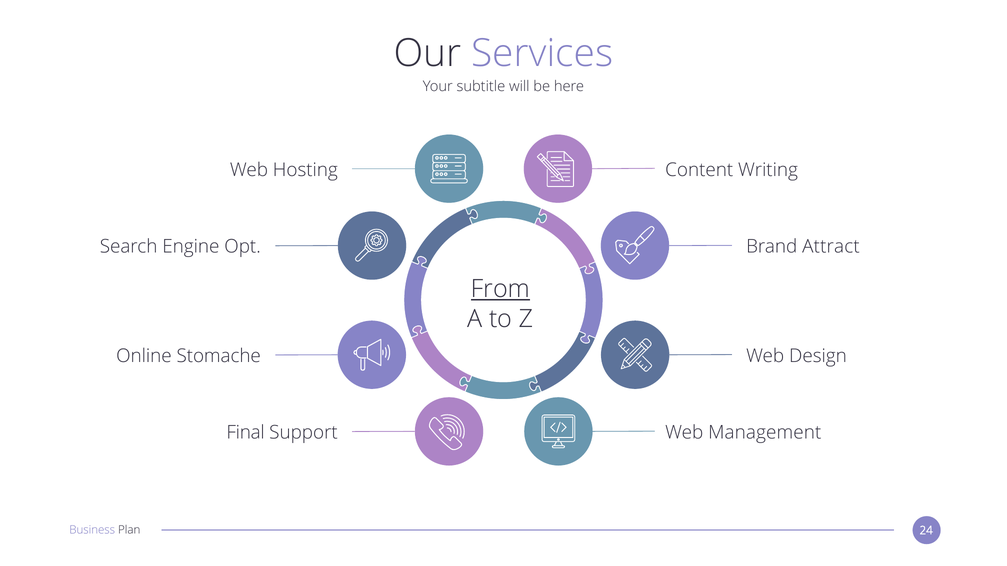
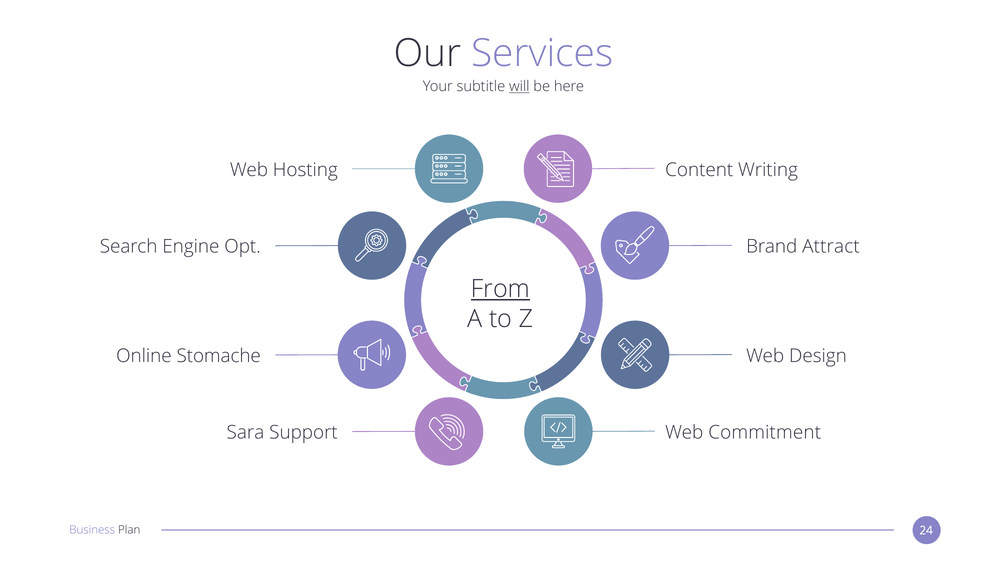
will underline: none -> present (519, 86)
Final: Final -> Sara (245, 433)
Management: Management -> Commitment (765, 433)
